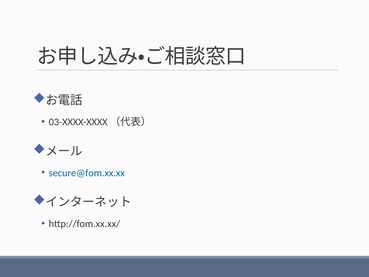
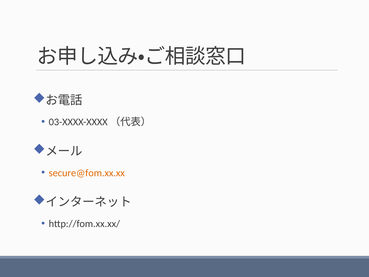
secure@fom.xx.xx colour: blue -> orange (87, 173)
